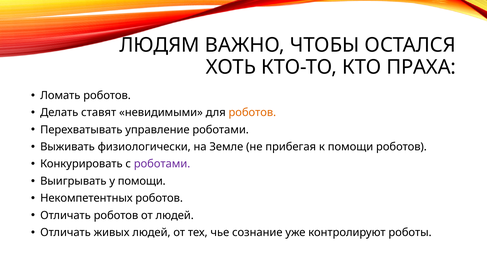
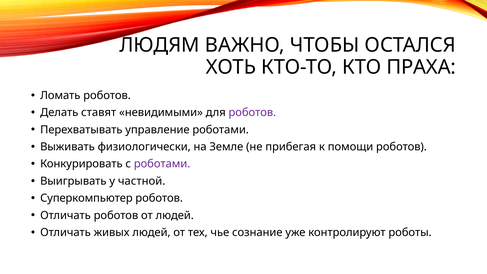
роботов colour: orange -> purple (252, 113)
у помощи: помощи -> частной (142, 181)
Некомпетентных: Некомпетентных -> Суперкомпьютер (86, 198)
